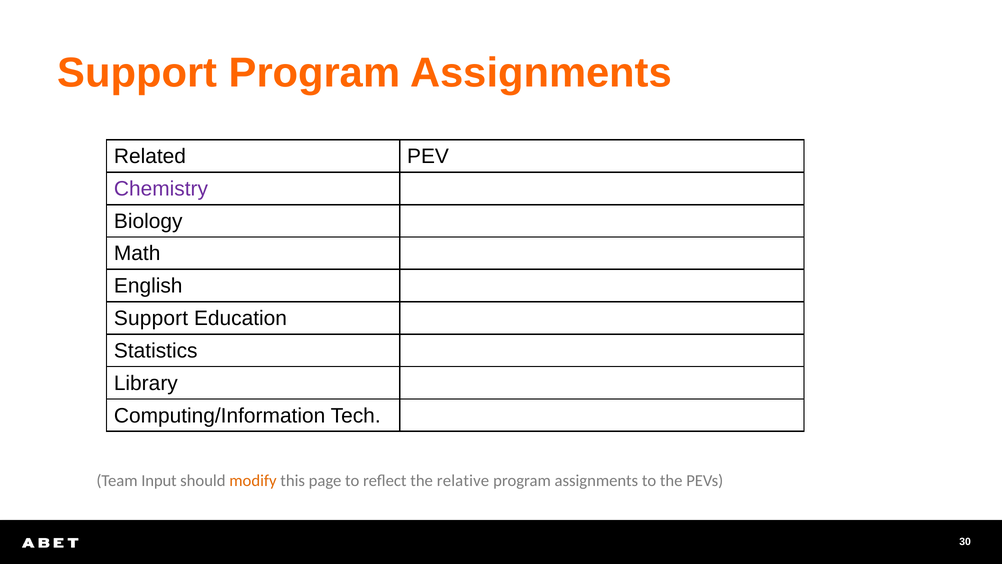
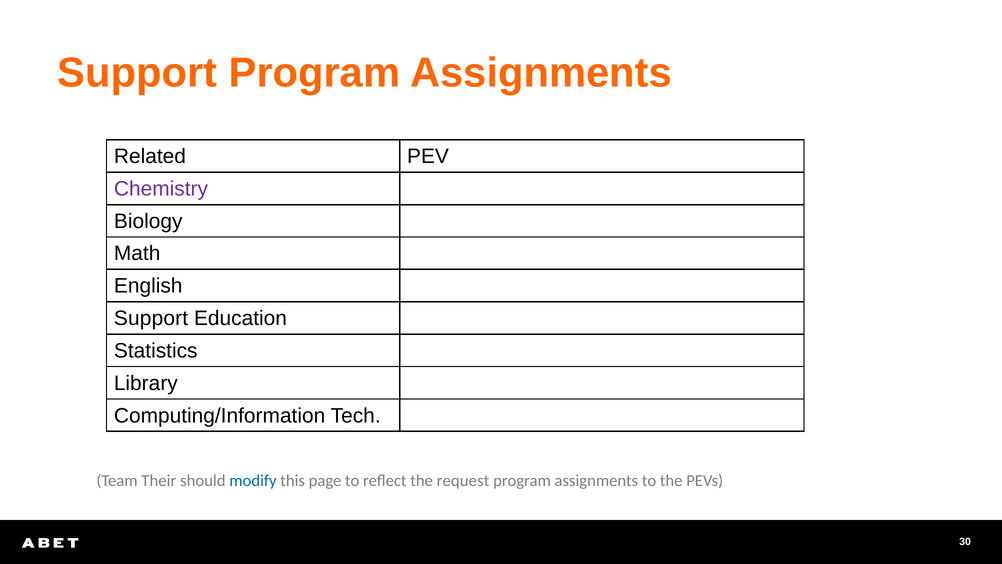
Input: Input -> Their (159, 480)
modify colour: orange -> blue (253, 480)
relative: relative -> request (463, 480)
